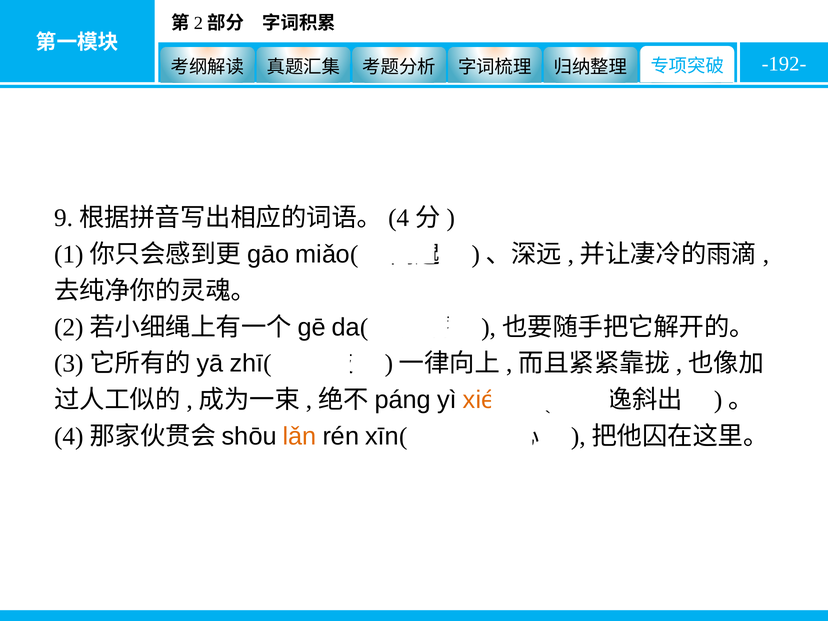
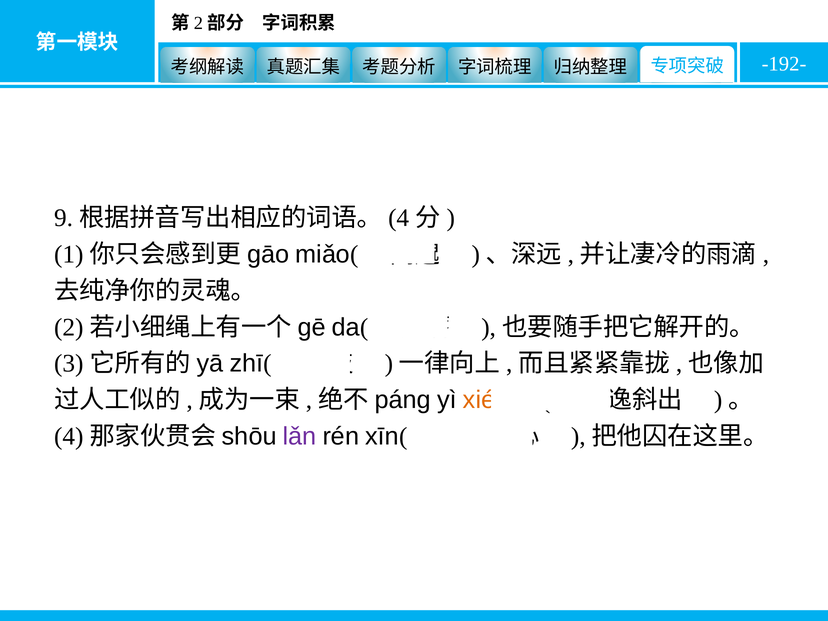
lǎn colour: orange -> purple (300, 436)
